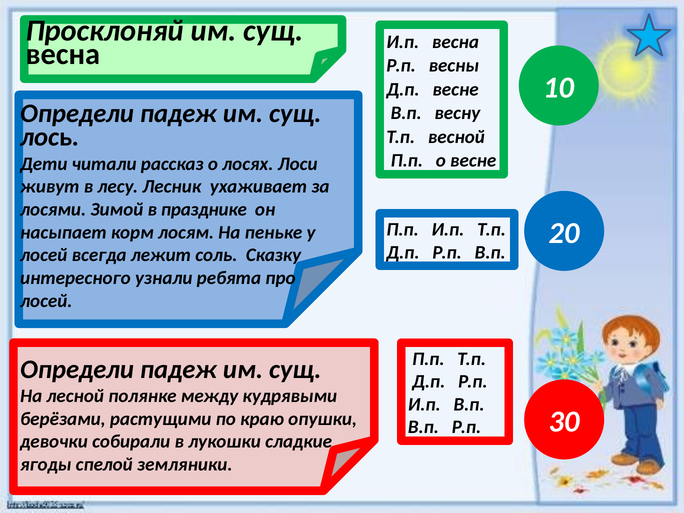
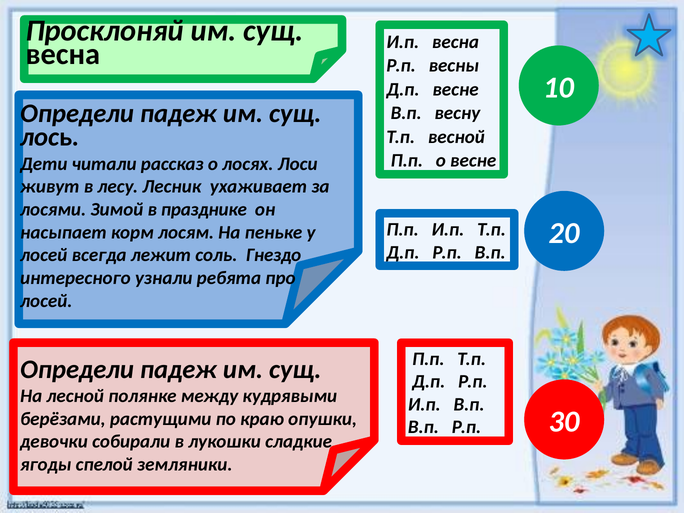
Сказку: Сказку -> Гнездо (274, 255)
